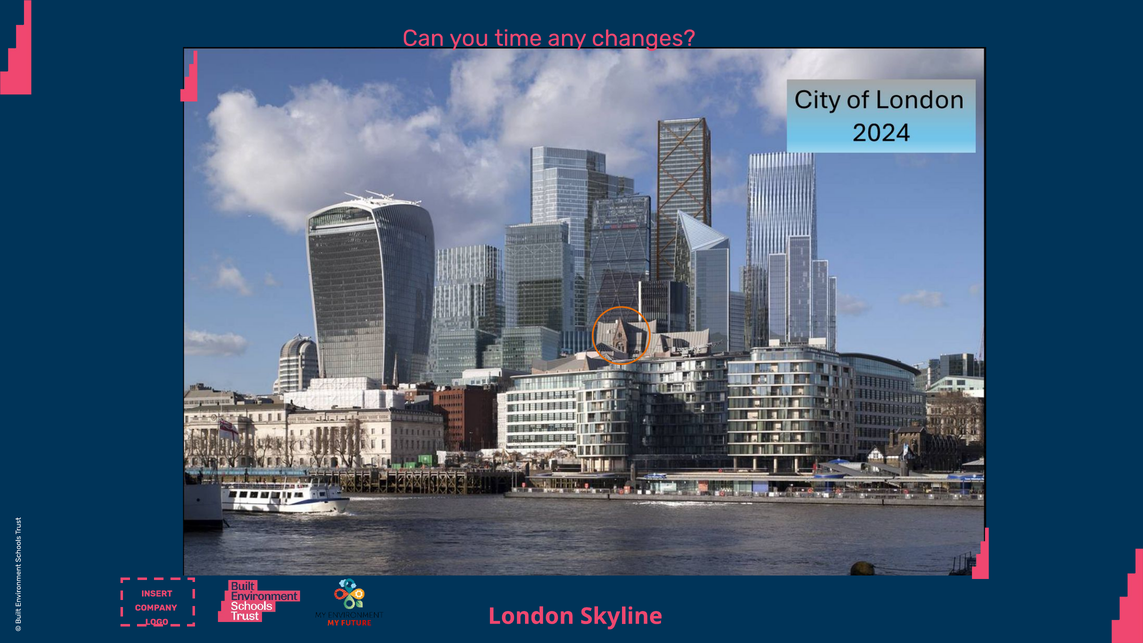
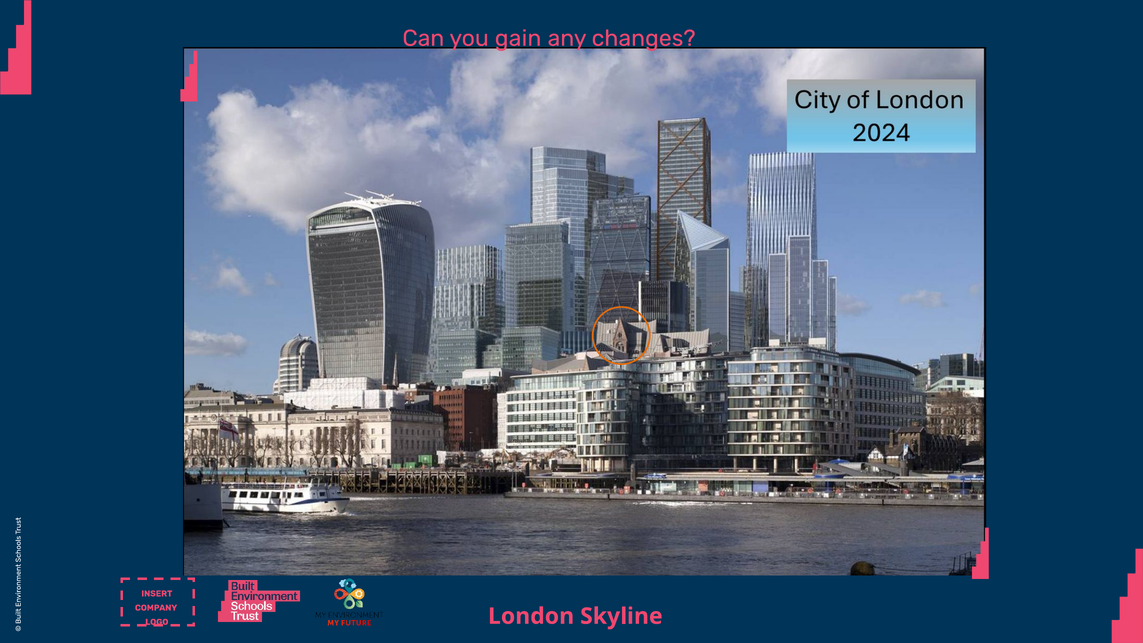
time: time -> gain (518, 38)
